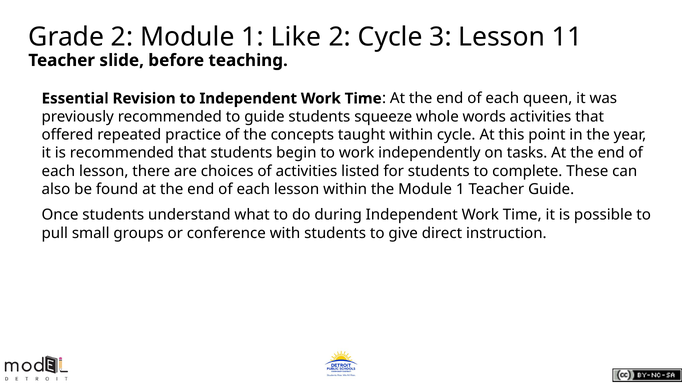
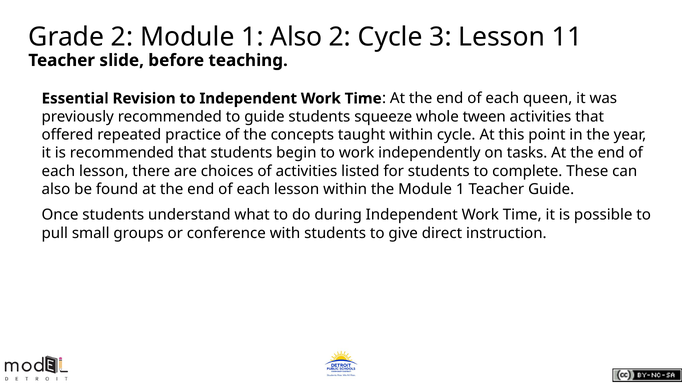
1 Like: Like -> Also (296, 37)
words: words -> tween (484, 117)
